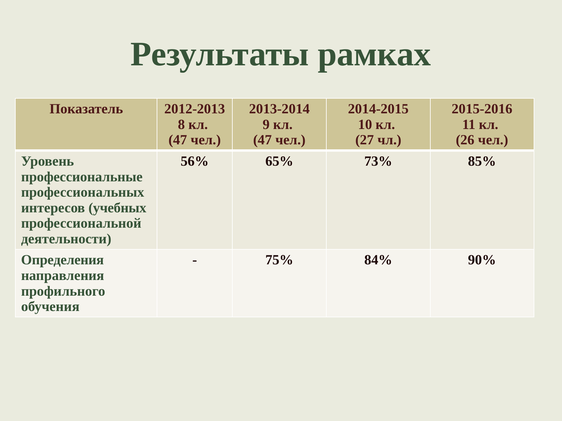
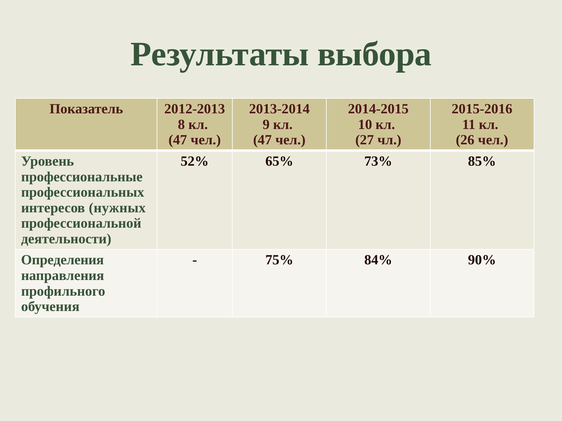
рамках: рамках -> выбора (375, 54)
56%: 56% -> 52% (195, 161)
учебных: учебных -> нужных (117, 208)
